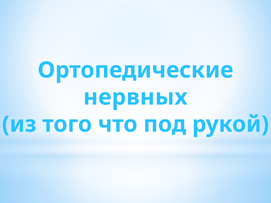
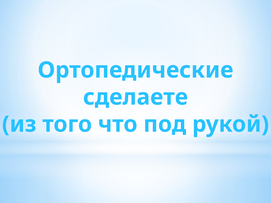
нервных: нервных -> сделаете (135, 97)
